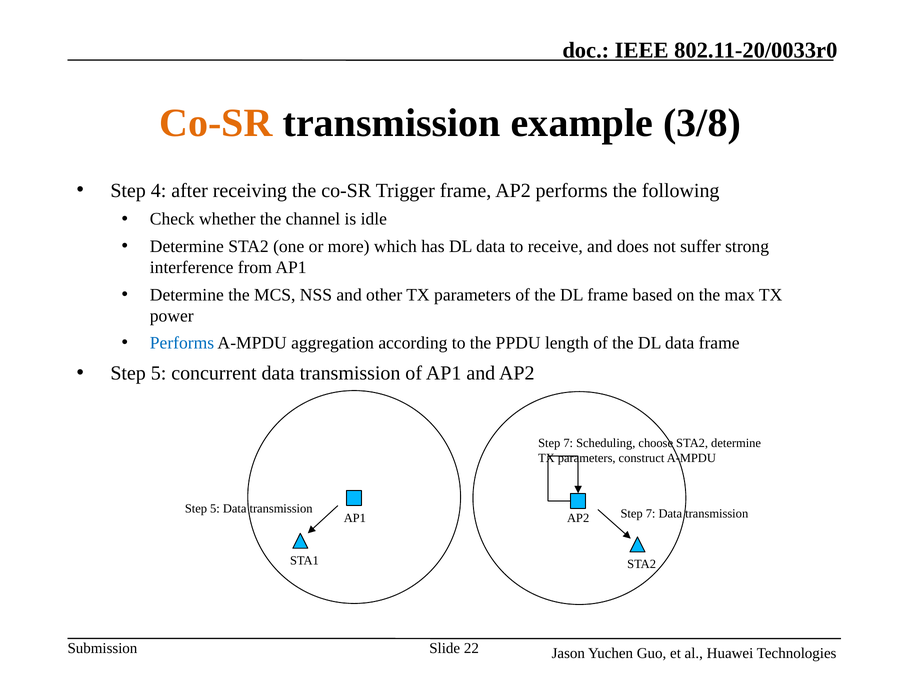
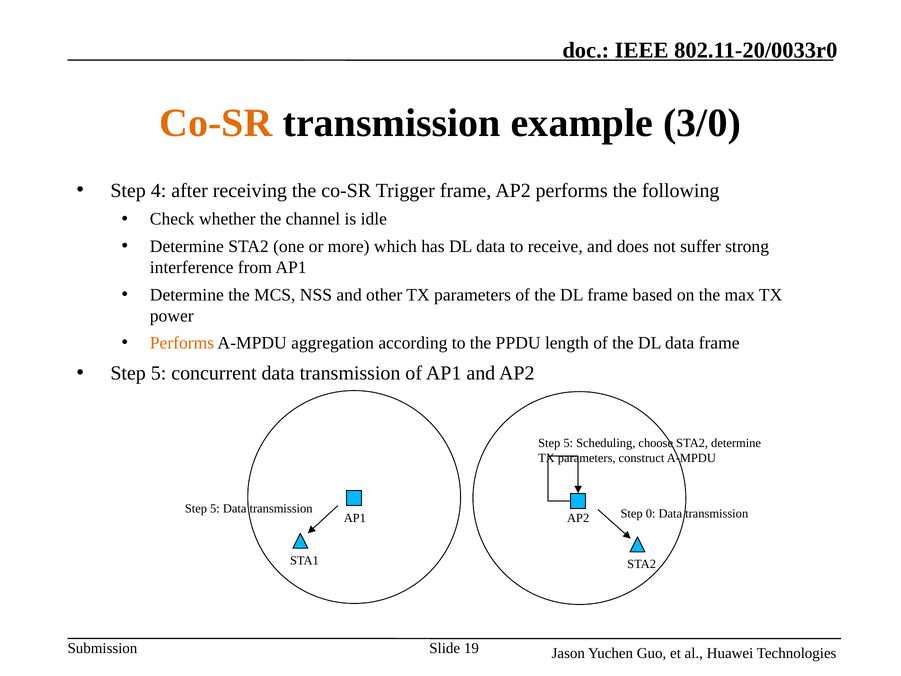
3/8: 3/8 -> 3/0 (702, 123)
Performs colour: blue -> orange (182, 343)
7: 7 -> 5 (568, 443)
7: 7 -> 0 (651, 513)
22: 22 -> 19 (471, 648)
